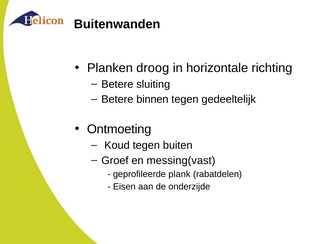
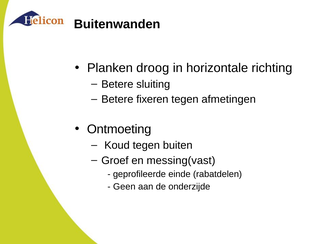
binnen: binnen -> fixeren (152, 100)
gedeeltelijk: gedeeltelijk -> afmetingen (229, 100)
plank: plank -> einde (179, 174)
Eisen: Eisen -> Geen (124, 187)
